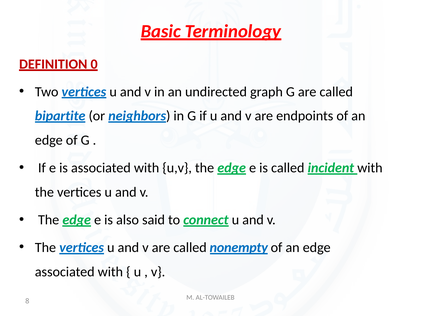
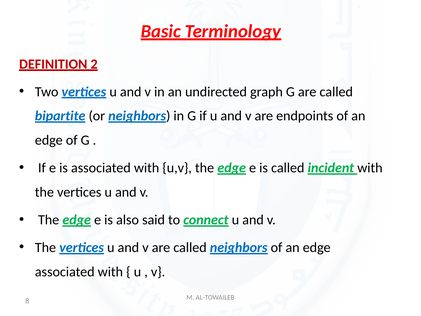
0: 0 -> 2 (94, 64)
called nonempty: nonempty -> neighbors (239, 247)
